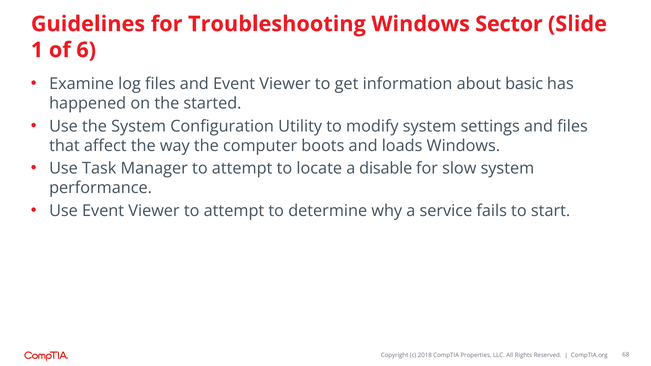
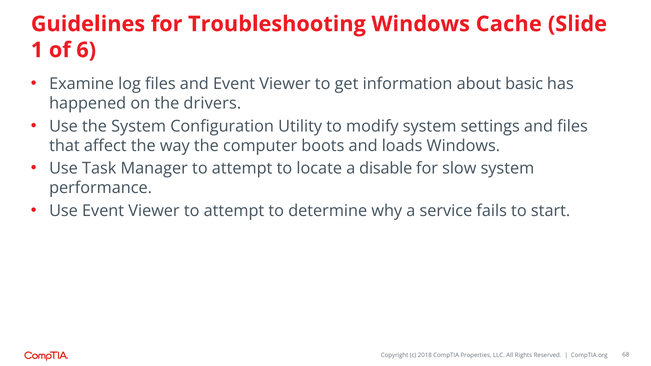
Sector: Sector -> Cache (509, 24)
started: started -> drivers (212, 103)
